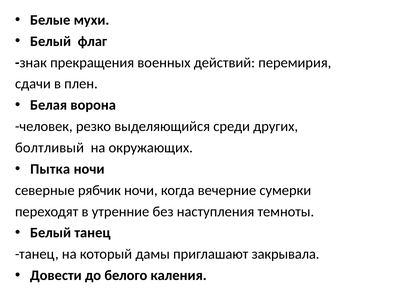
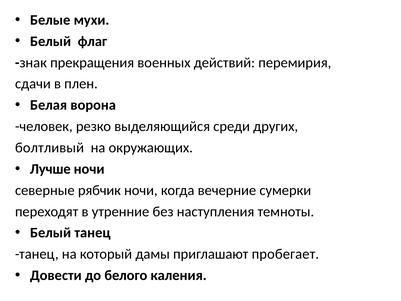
Пытка: Пытка -> Лучше (50, 169)
закрывала: закрывала -> пробегает (285, 254)
